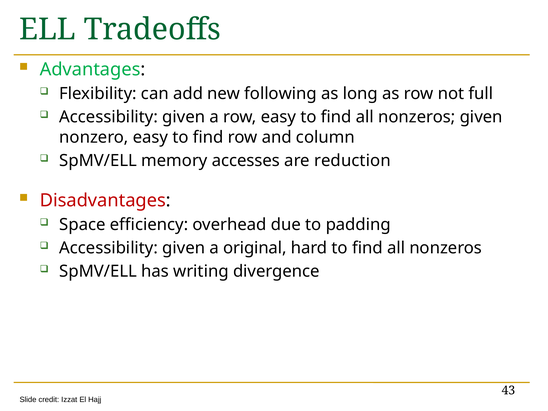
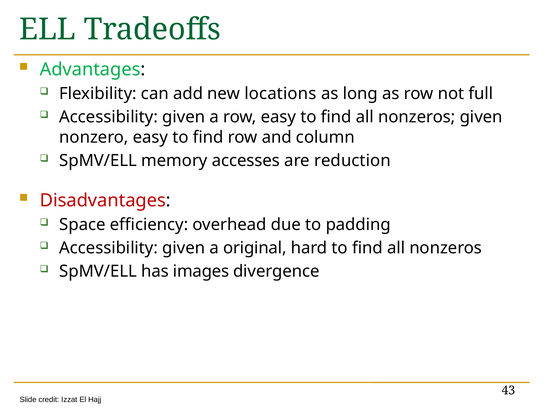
following: following -> locations (280, 94)
writing: writing -> images (201, 271)
